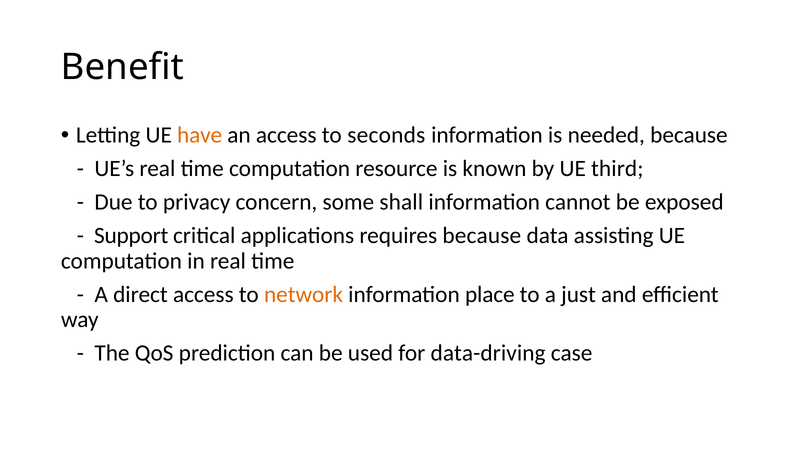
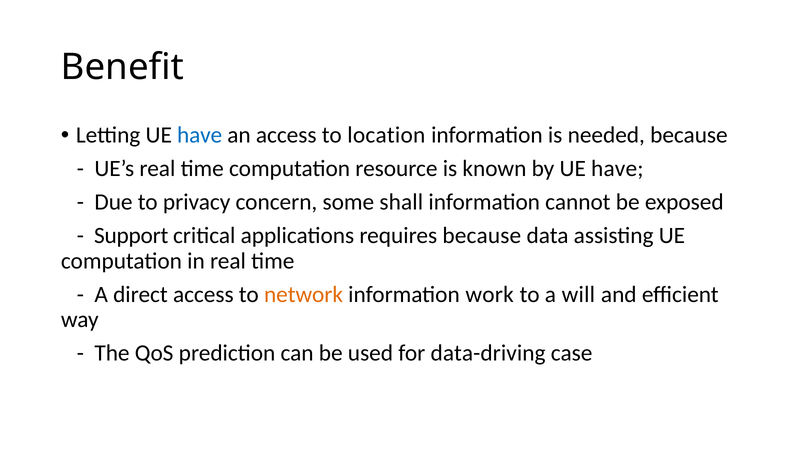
have colour: orange -> blue (200, 135)
seconds: seconds -> location (386, 135)
by UE third: third -> have (617, 169)
place: place -> work (490, 294)
just: just -> will (578, 294)
